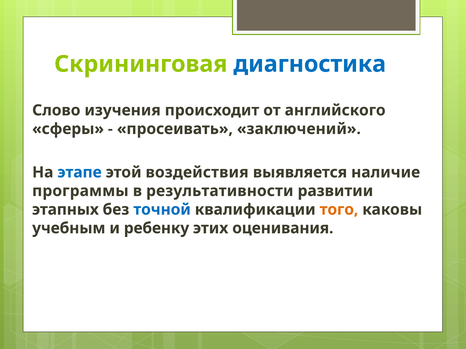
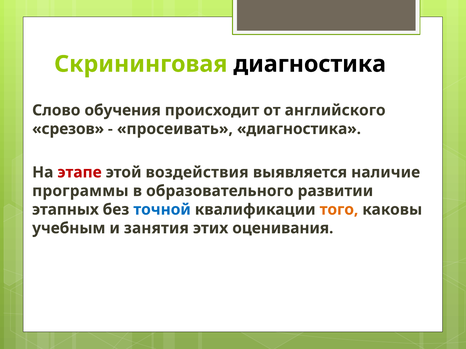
диагностика colour: blue -> black (310, 64)
изучения: изучения -> обучения (123, 110)
сферы: сферы -> срезов (68, 129)
просеивать заключений: заключений -> диагностика (299, 129)
этапе colour: blue -> red (80, 173)
результативности: результативности -> образовательного (220, 191)
ребенку: ребенку -> занятия (156, 228)
